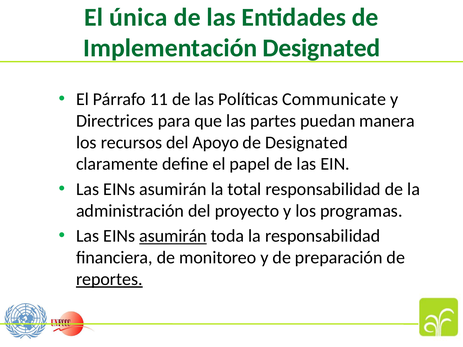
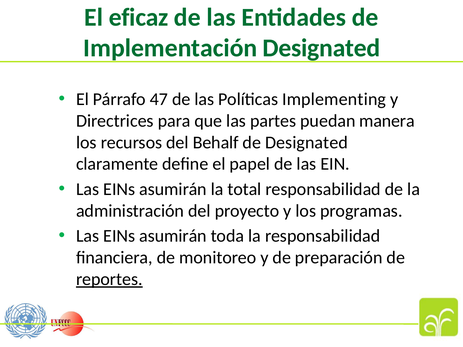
única: única -> eficaz (139, 17)
11: 11 -> 47 (159, 99)
Communicate: Communicate -> Implementing (334, 99)
Apoyo: Apoyo -> Behalf (216, 143)
asumirán underline: present -> none (173, 236)
